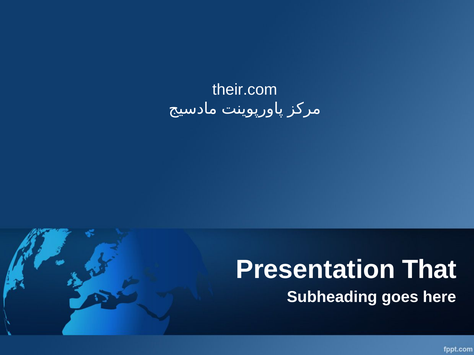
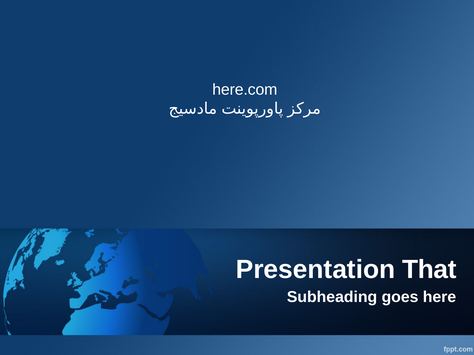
their.com: their.com -> here.com (245, 90)
